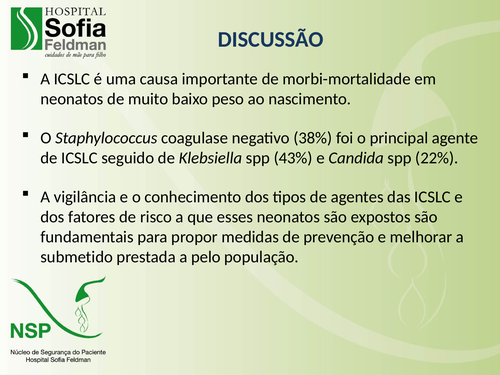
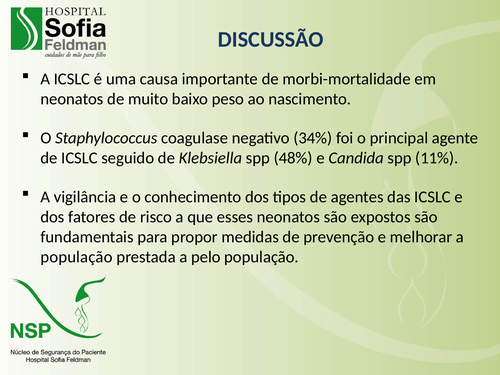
38%: 38% -> 34% (313, 138)
43%: 43% -> 48% (293, 158)
22%: 22% -> 11% (437, 158)
submetido: submetido -> população (77, 257)
